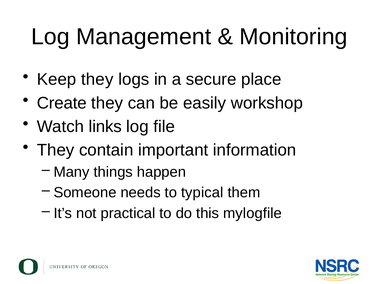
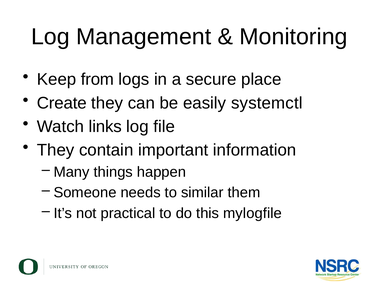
Keep they: they -> from (97, 80)
workshop: workshop -> systemctl (267, 103)
typical: typical -> similar (202, 193)
